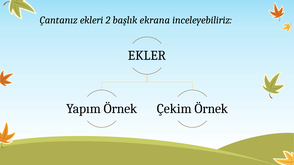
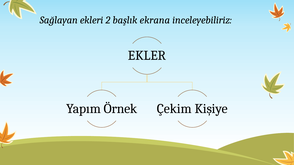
Çantanız: Çantanız -> Sağlayan (59, 20)
Örnek: Örnek -> Kişiye (211, 109)
